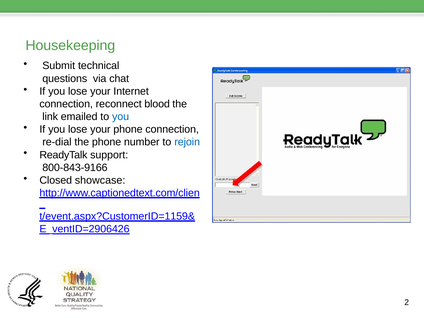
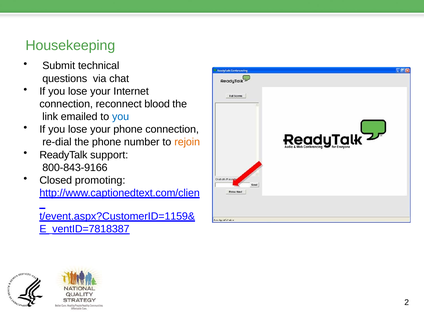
rejoin colour: blue -> orange (187, 142)
showcase: showcase -> promoting (100, 180)
ventID=2906426: ventID=2906426 -> ventID=7818387 (91, 229)
